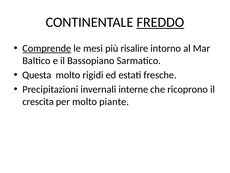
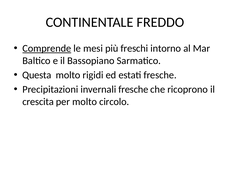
FREDDO underline: present -> none (160, 22)
risalire: risalire -> freschi (134, 48)
invernali interne: interne -> fresche (133, 89)
piante: piante -> circolo (114, 101)
